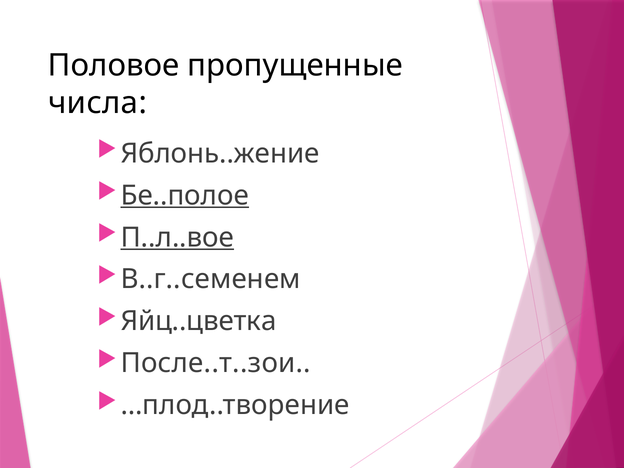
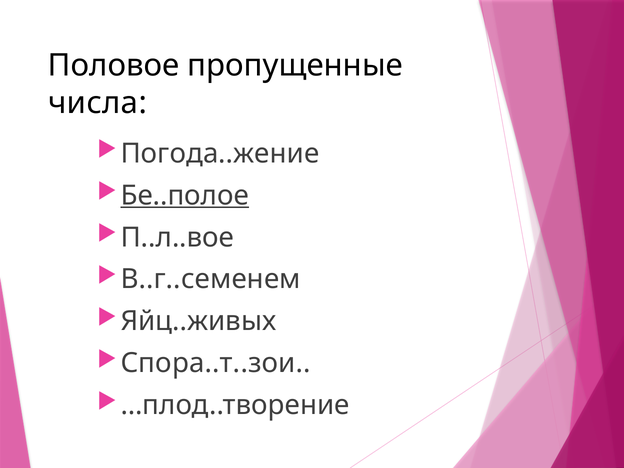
Яблонь..жение: Яблонь..жение -> Погода..жение (220, 153)
П..л..вое underline: present -> none (177, 237)
Яйц..цветка: Яйц..цветка -> Яйц..живых (198, 321)
После..т..зои: После..т..зои -> Спора..т..зои (216, 363)
